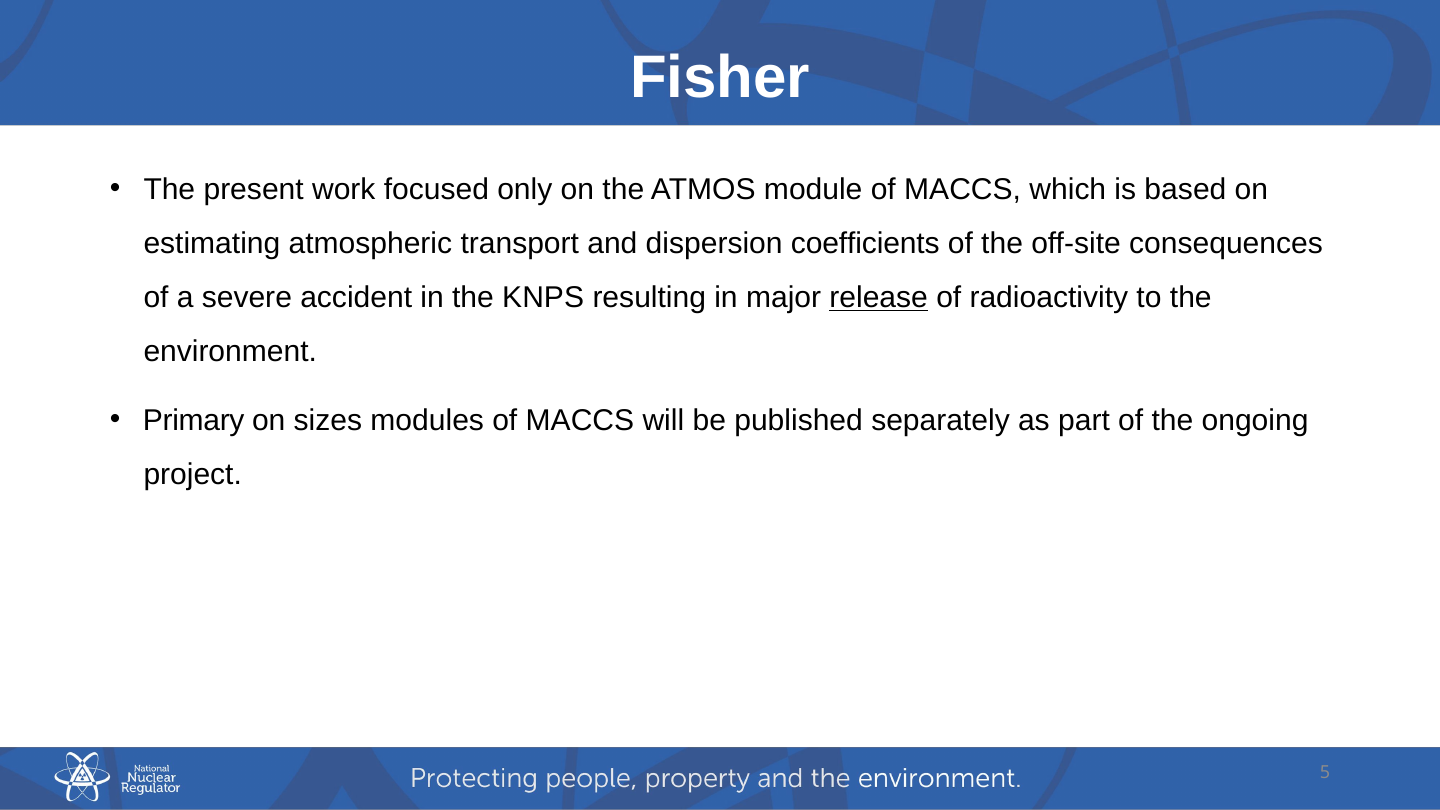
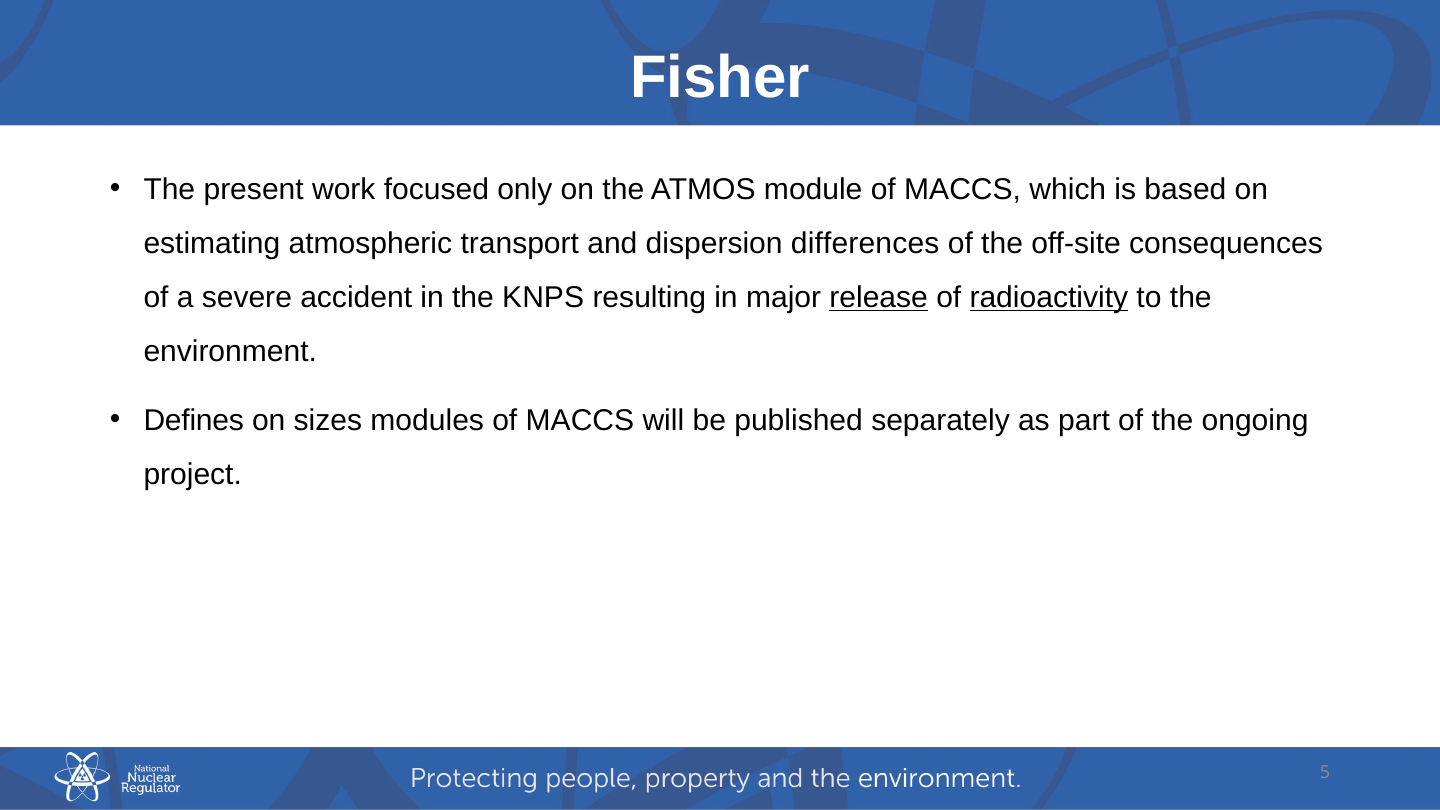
coefficients: coefficients -> differences (865, 243)
radioactivity underline: none -> present (1049, 298)
Primary: Primary -> Defines (194, 421)
